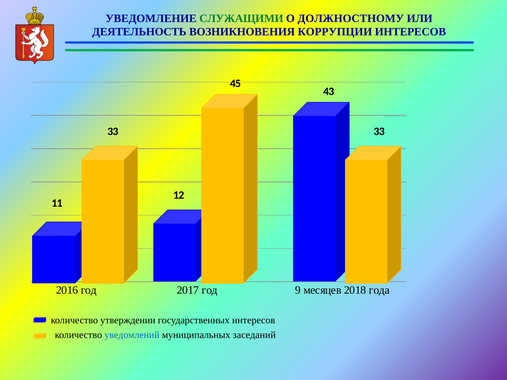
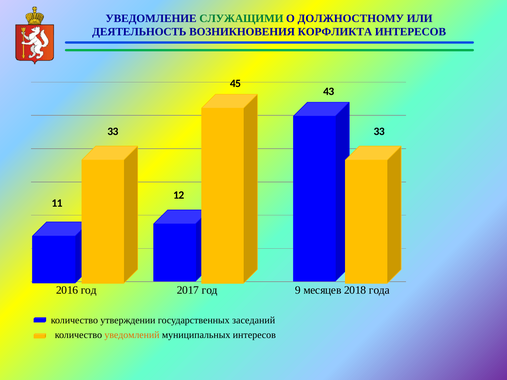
КОРРУПЦИИ: КОРРУПЦИИ -> КОРФЛИКТА (335, 32)
государственных интересов: интересов -> заседаний (254, 320)
уведомлений colour: blue -> orange (132, 335)
муниципальных заседаний: заседаний -> интересов (254, 335)
